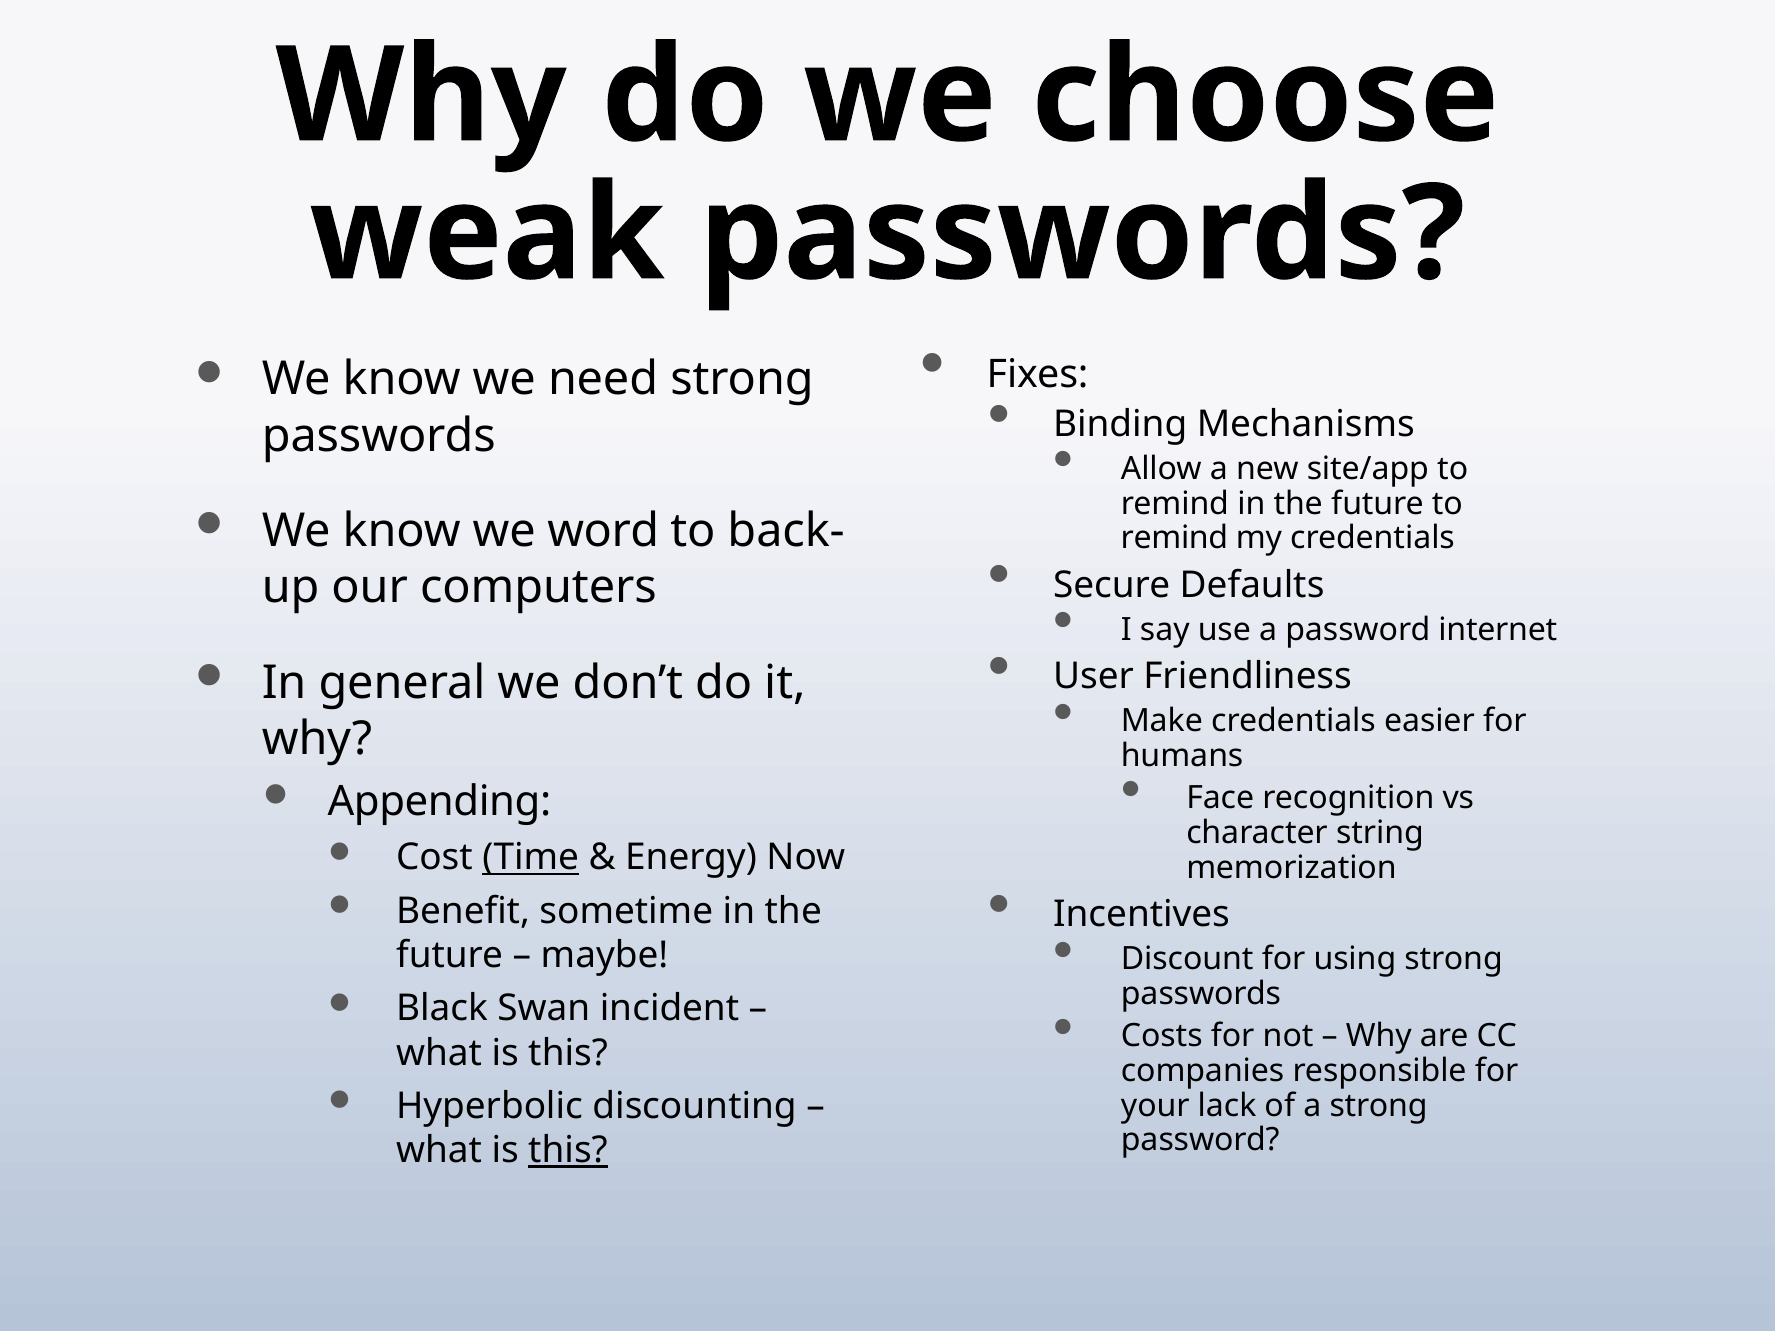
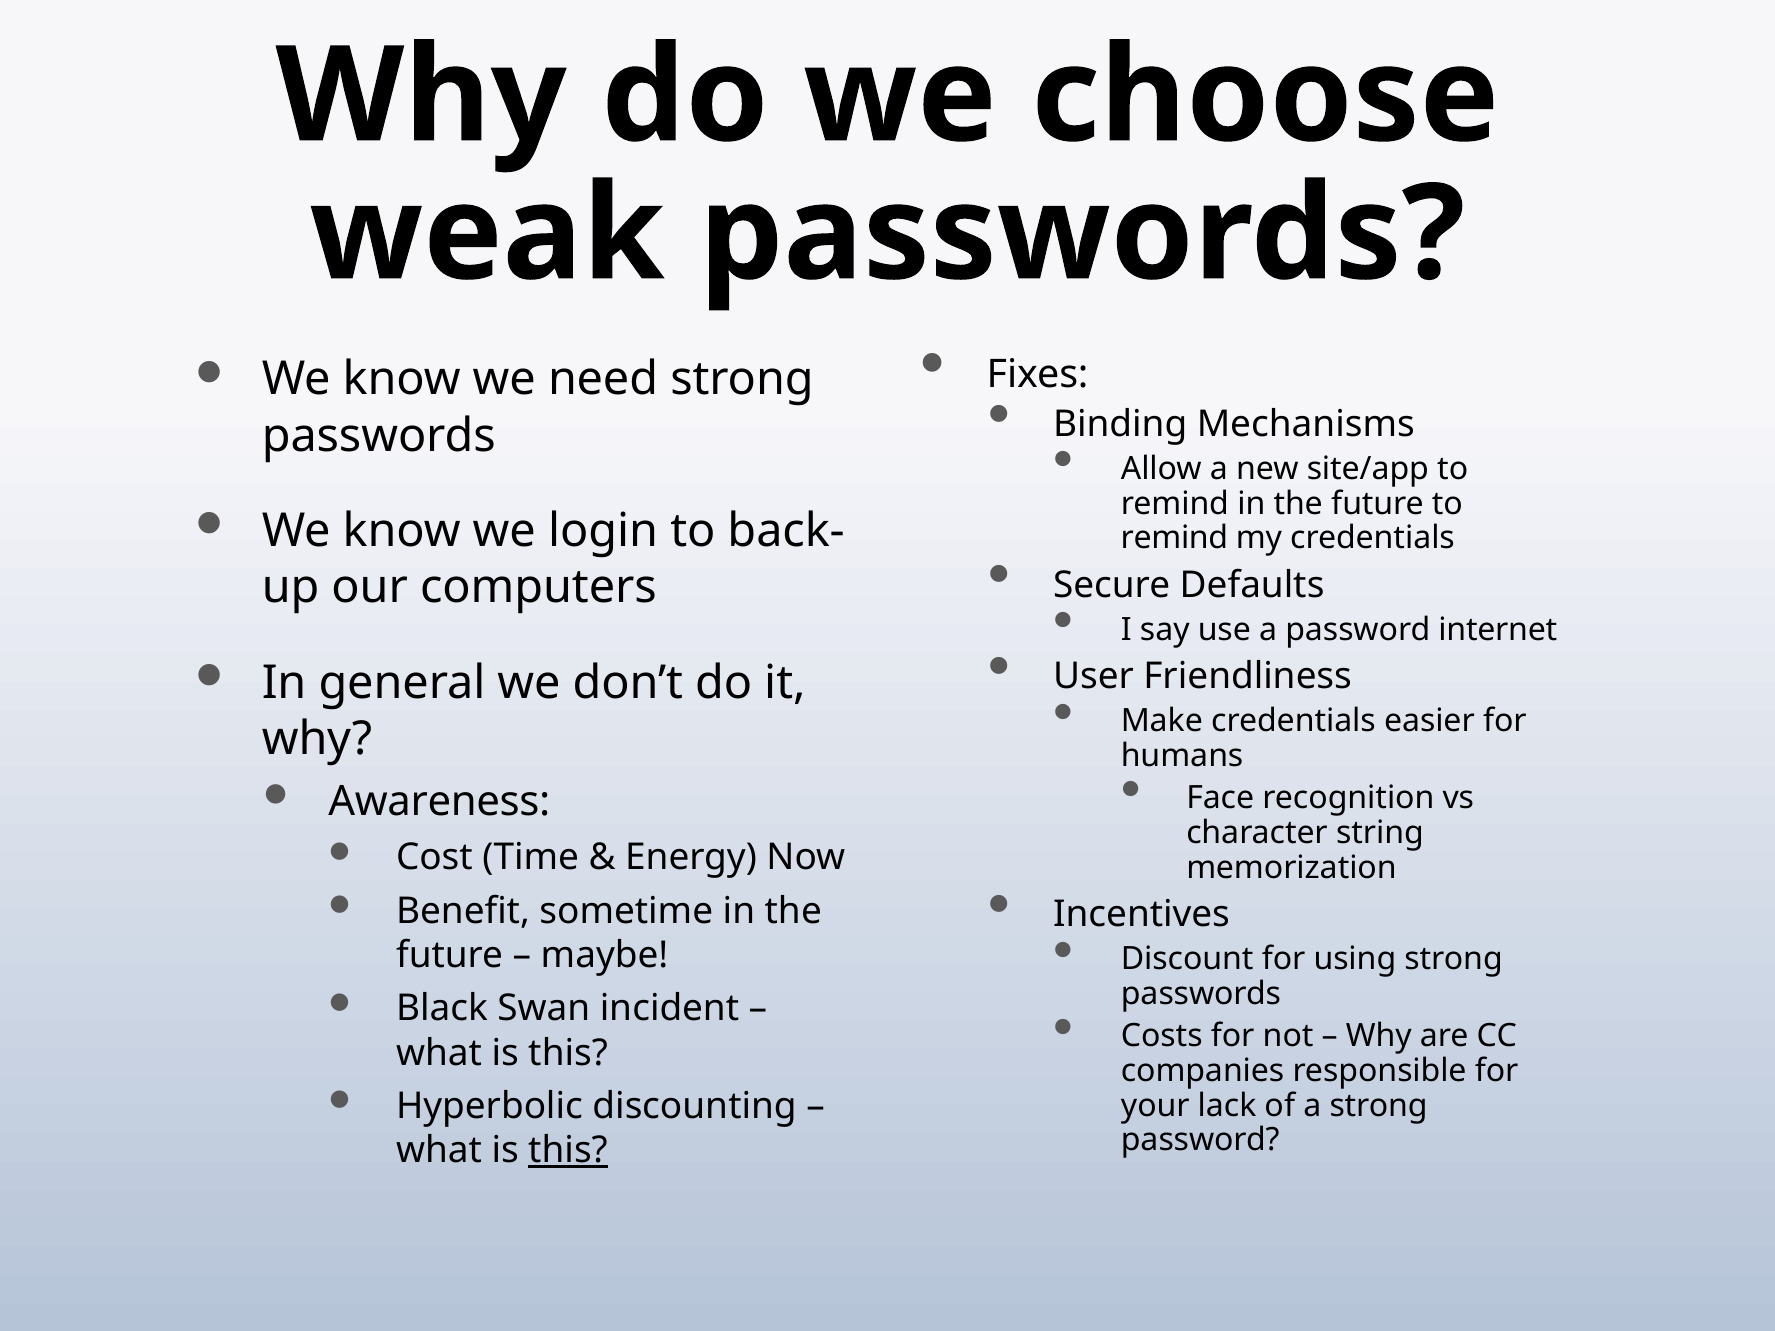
word: word -> login (603, 531)
Appending: Appending -> Awareness (439, 802)
Time underline: present -> none (531, 858)
